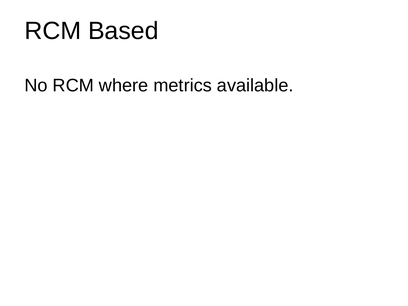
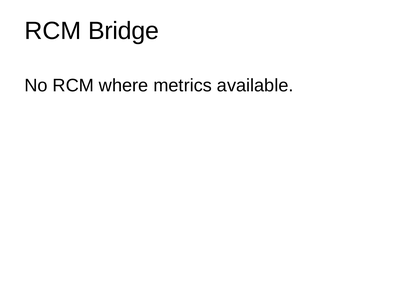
Based: Based -> Bridge (123, 31)
